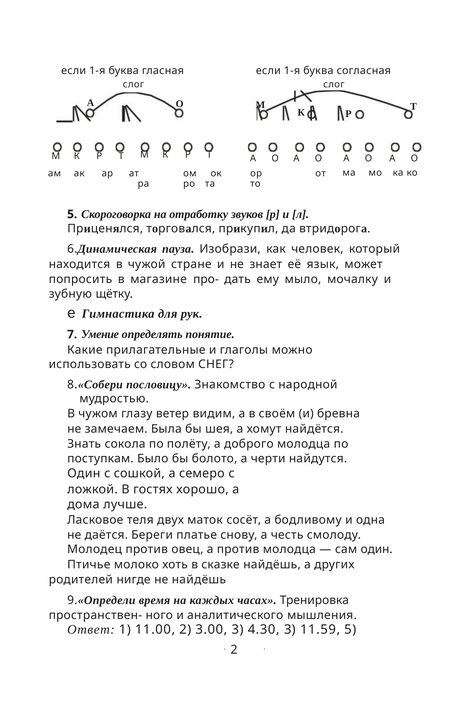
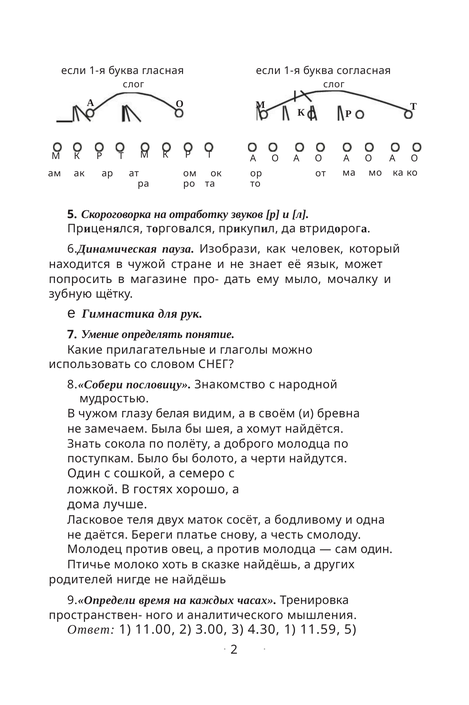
ветер: ветер -> белая (173, 414)
4.30 3: 3 -> 1 (290, 629)
